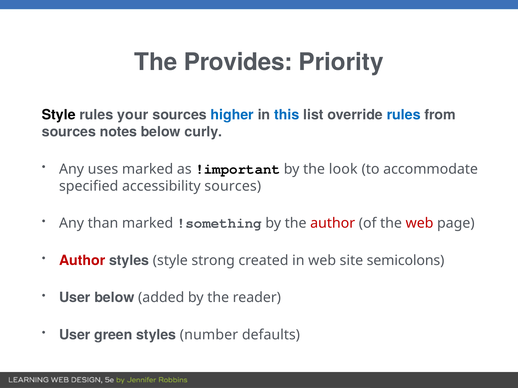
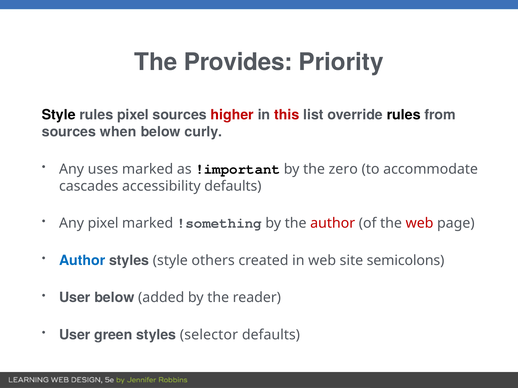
rules your: your -> pixel (133, 115)
higher colour: blue -> red (232, 115)
this colour: blue -> red (287, 115)
rules colour: blue -> black (404, 115)
notes: notes -> when (118, 132)
look: look -> zero (343, 169)
specified: specified -> cascades (89, 186)
accessibility sources: sources -> defaults (233, 186)
Any than: than -> pixel (103, 223)
Author colour: red -> blue (82, 261)
strong: strong -> others (213, 261)
number: number -> selector (209, 335)
